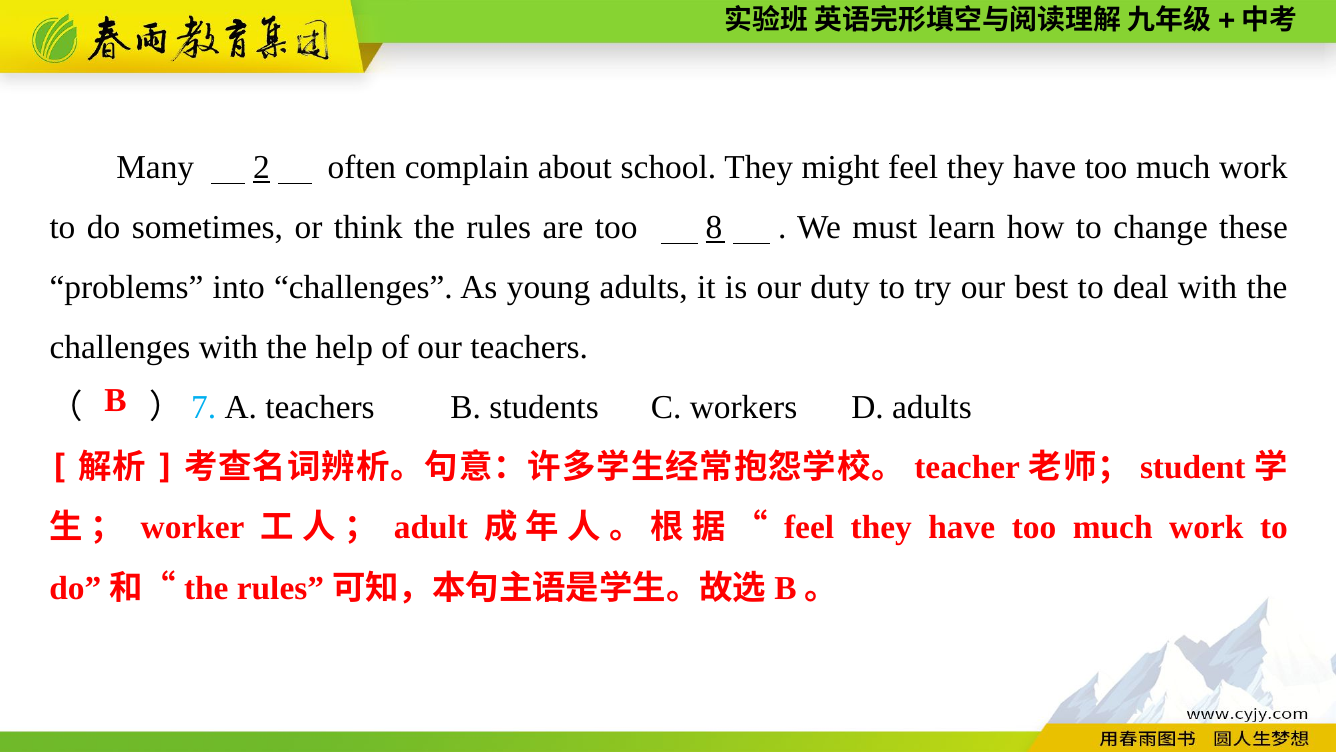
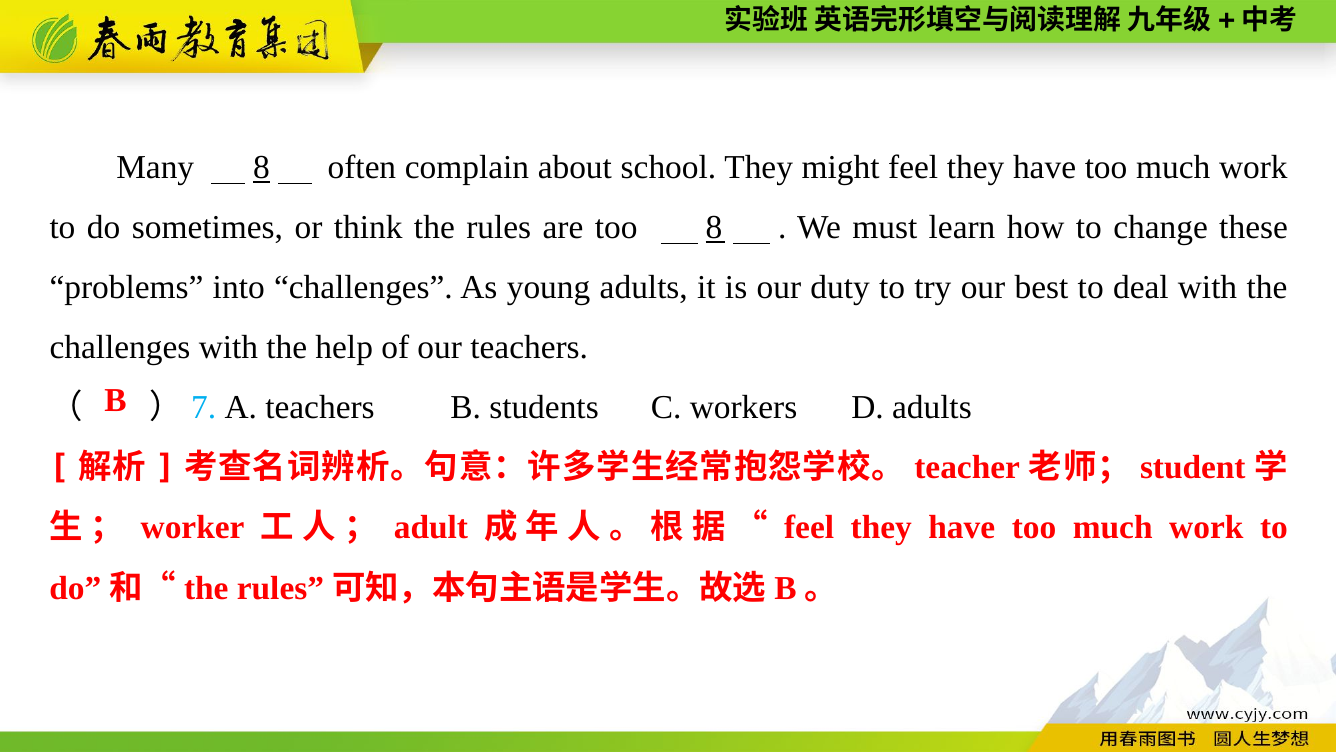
Many 2: 2 -> 8 (262, 167)
